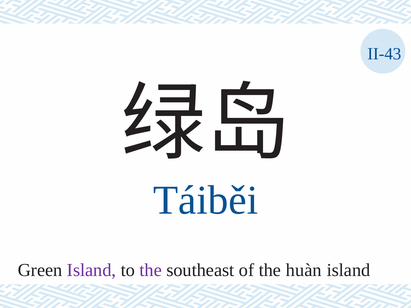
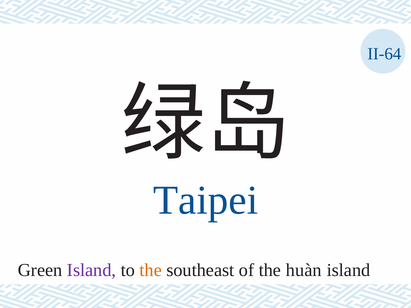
II-43: II-43 -> II-64 (384, 54)
Táiběi: Táiběi -> Taipei (206, 201)
the colour: purple -> orange (151, 270)
